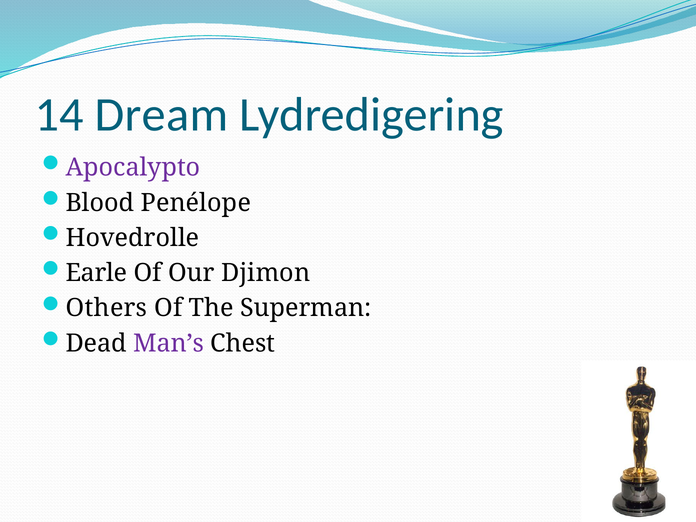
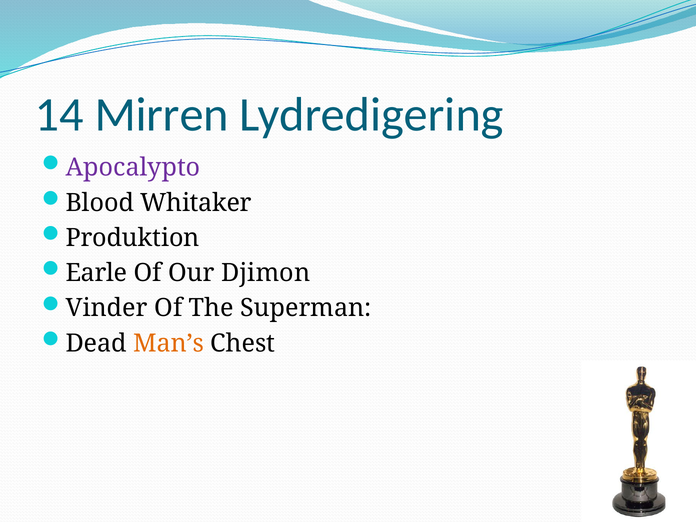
Dream: Dream -> Mirren (162, 115)
Penélope: Penélope -> Whitaker (196, 203)
Hovedrolle: Hovedrolle -> Produktion (133, 238)
Others: Others -> Vinder (107, 308)
Man’s colour: purple -> orange (169, 343)
